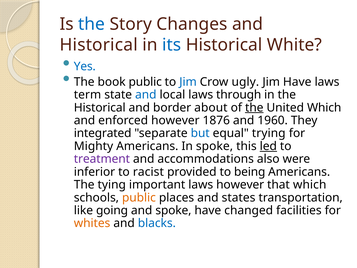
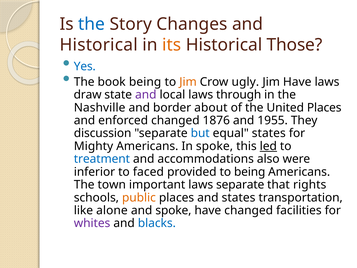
its colour: blue -> orange (172, 45)
White: White -> Those (294, 45)
book public: public -> being (145, 82)
Jim colour: blue -> orange (188, 82)
term: term -> draw (88, 95)
and colour: blue -> purple (146, 95)
Historical: Historical -> Nashville (100, 107)
the underline: present -> none (254, 107)
United Which: Which -> Places (324, 107)
enforced however: however -> changed (175, 120)
1960: 1960 -> 1955 (273, 120)
integrated: integrated -> discussion (103, 133)
equal trying: trying -> states (269, 133)
treatment colour: purple -> blue (102, 159)
racist: racist -> faced (148, 172)
tying: tying -> town (112, 185)
laws however: however -> separate (240, 185)
that which: which -> rights (310, 185)
going: going -> alone (112, 210)
whites colour: orange -> purple (92, 223)
